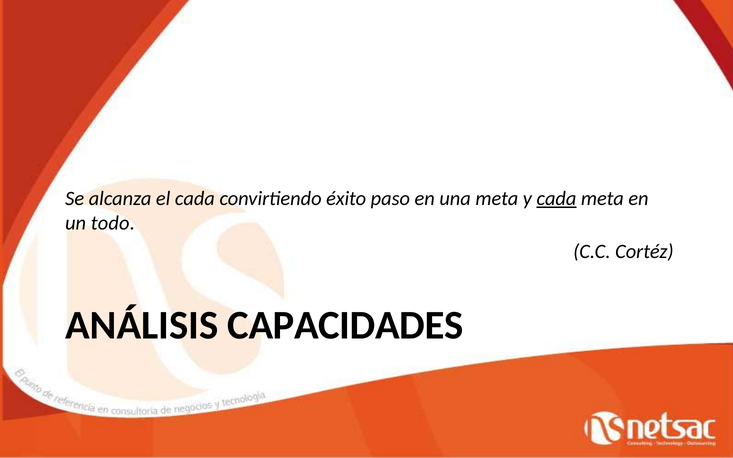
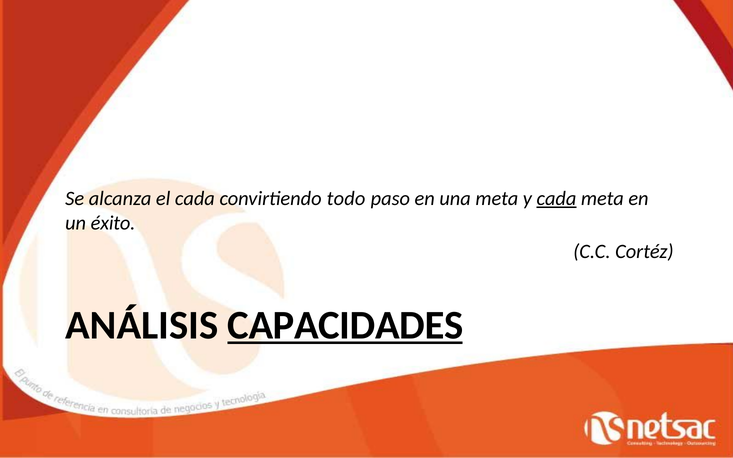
éxito: éxito -> todo (346, 198)
todo: todo -> éxito (113, 223)
CAPACIDADES underline: none -> present (345, 325)
